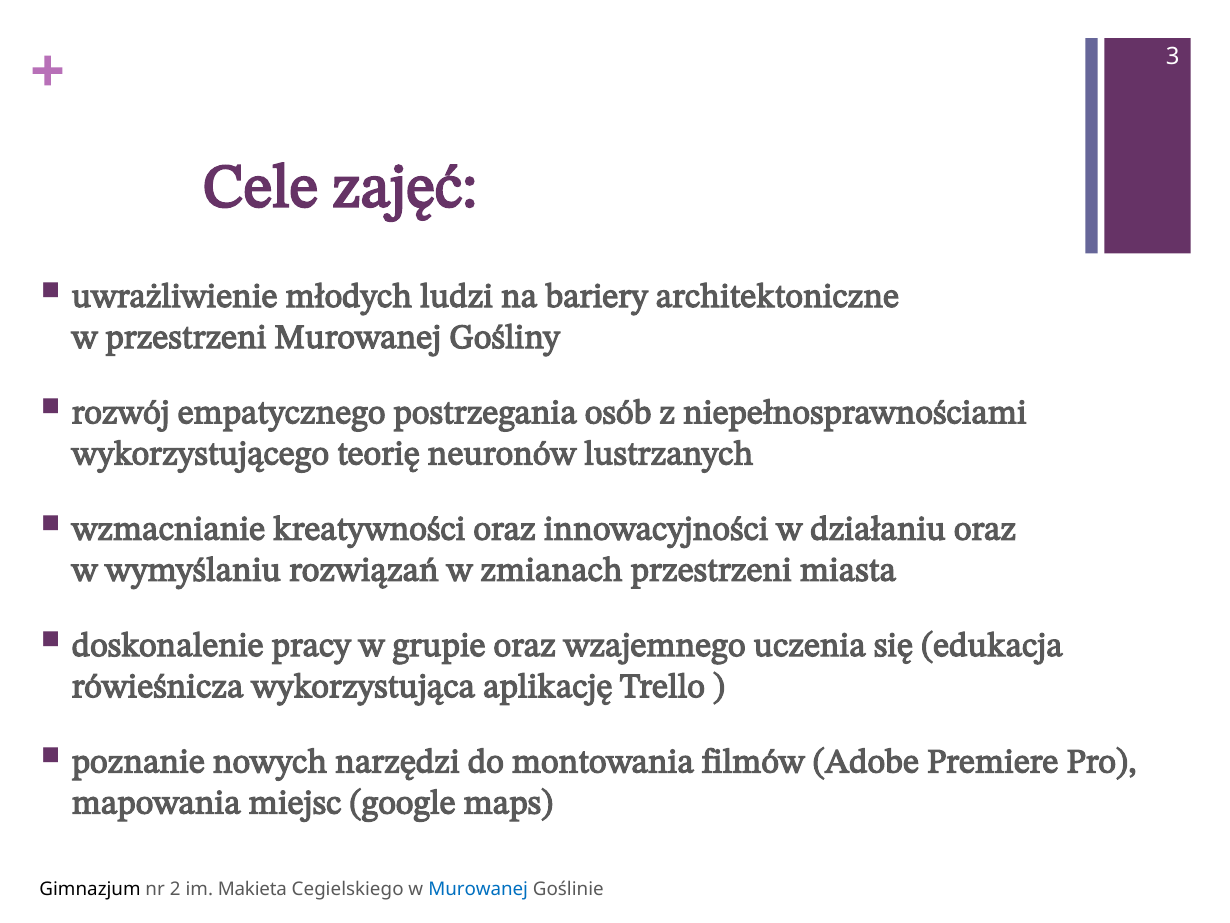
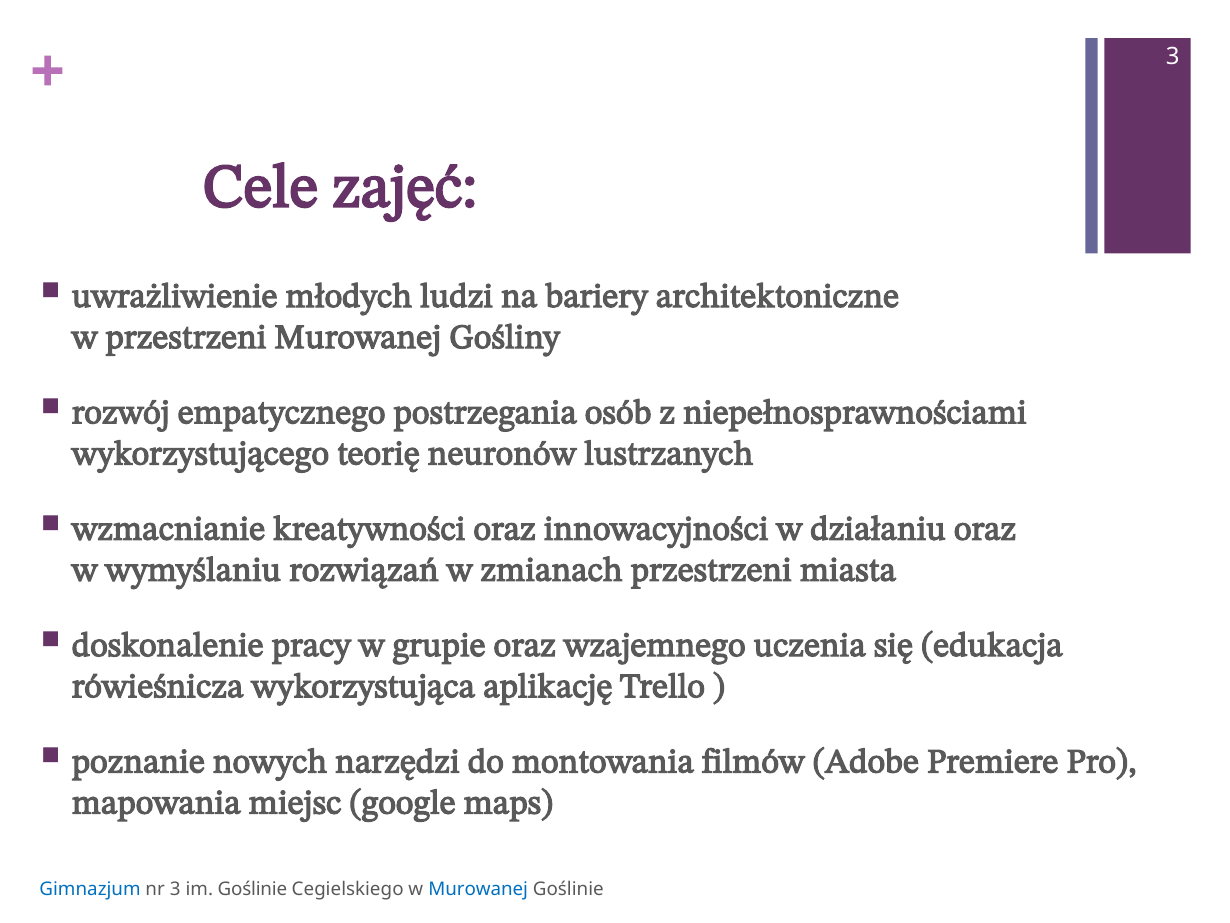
Gimnazjum colour: black -> blue (90, 888)
nr 2: 2 -> 3 (175, 888)
im Makieta: Makieta -> Goślinie (252, 888)
